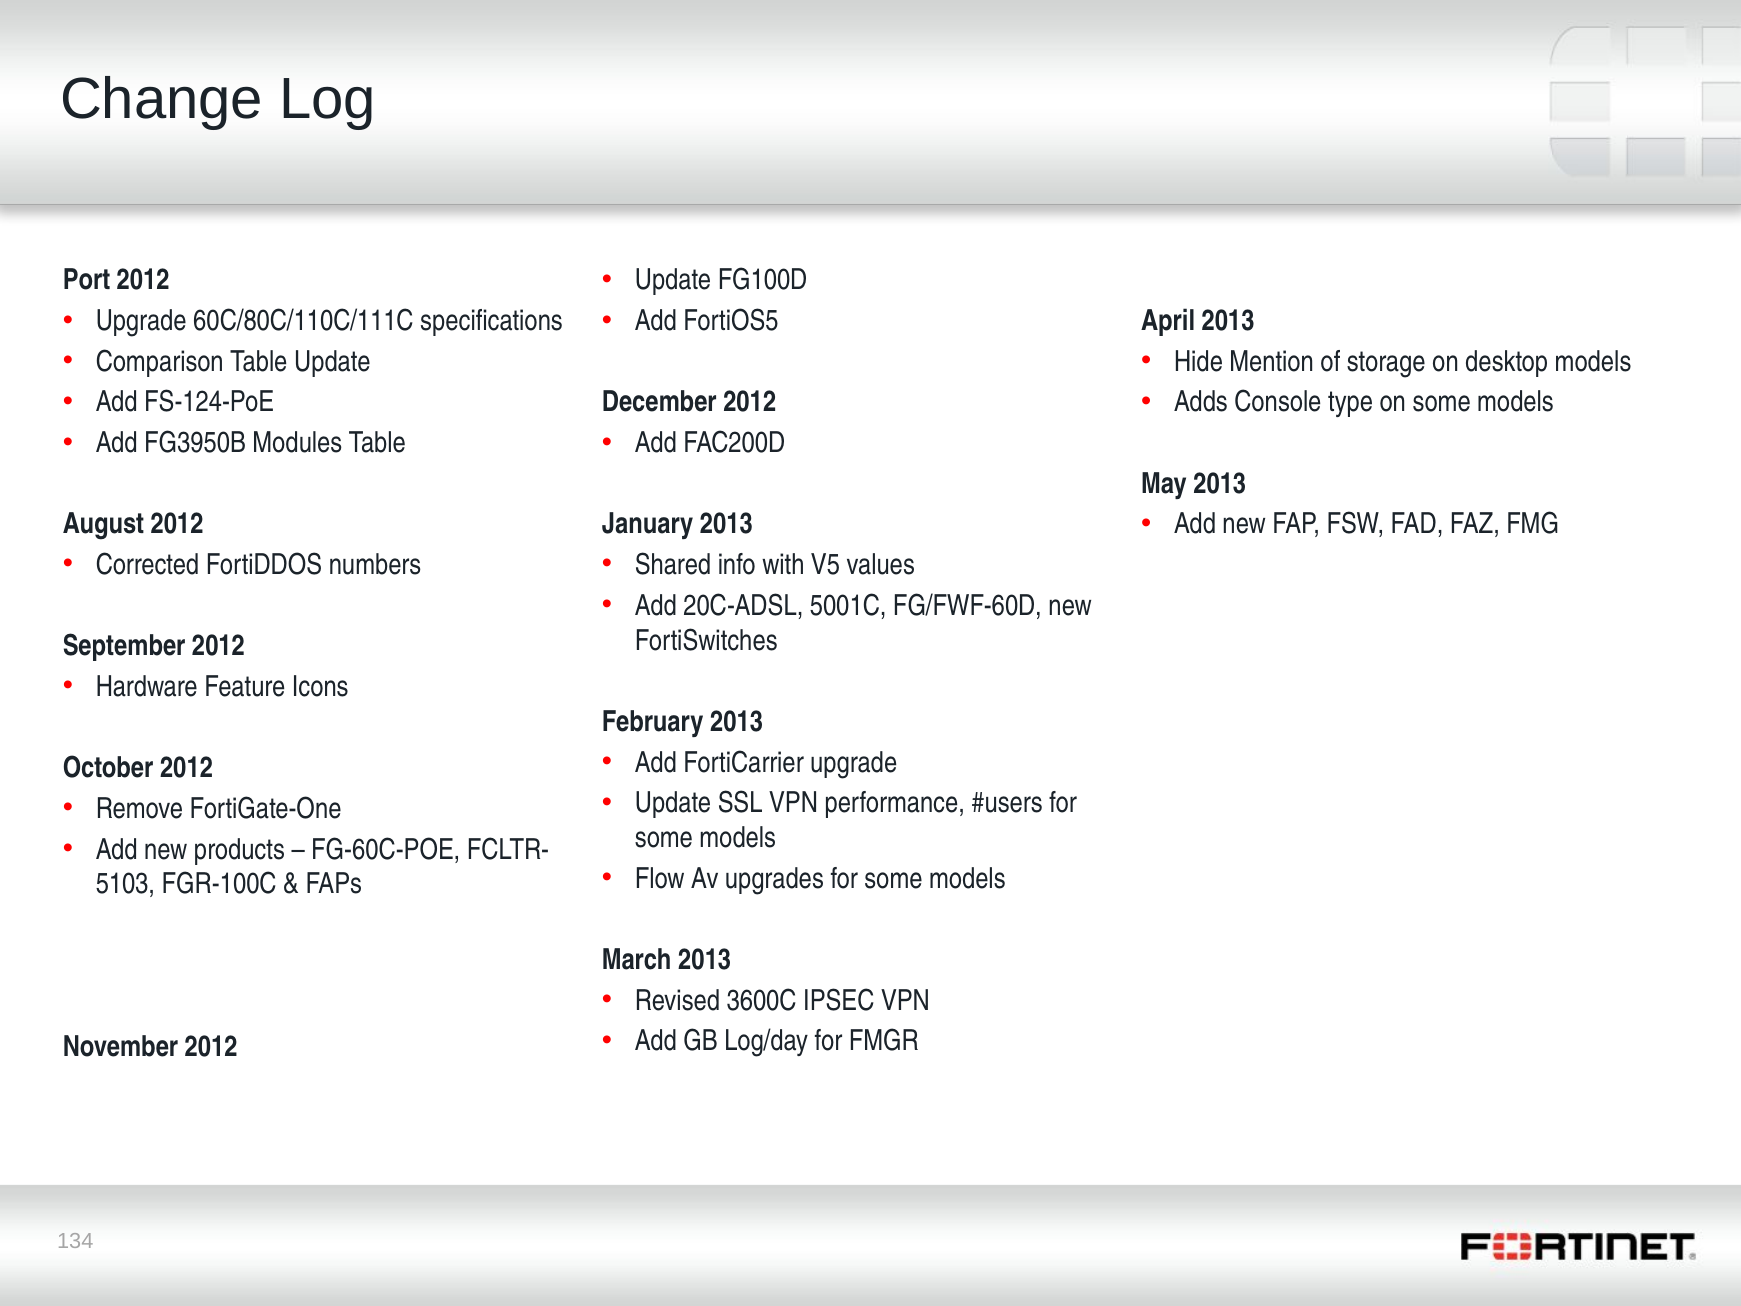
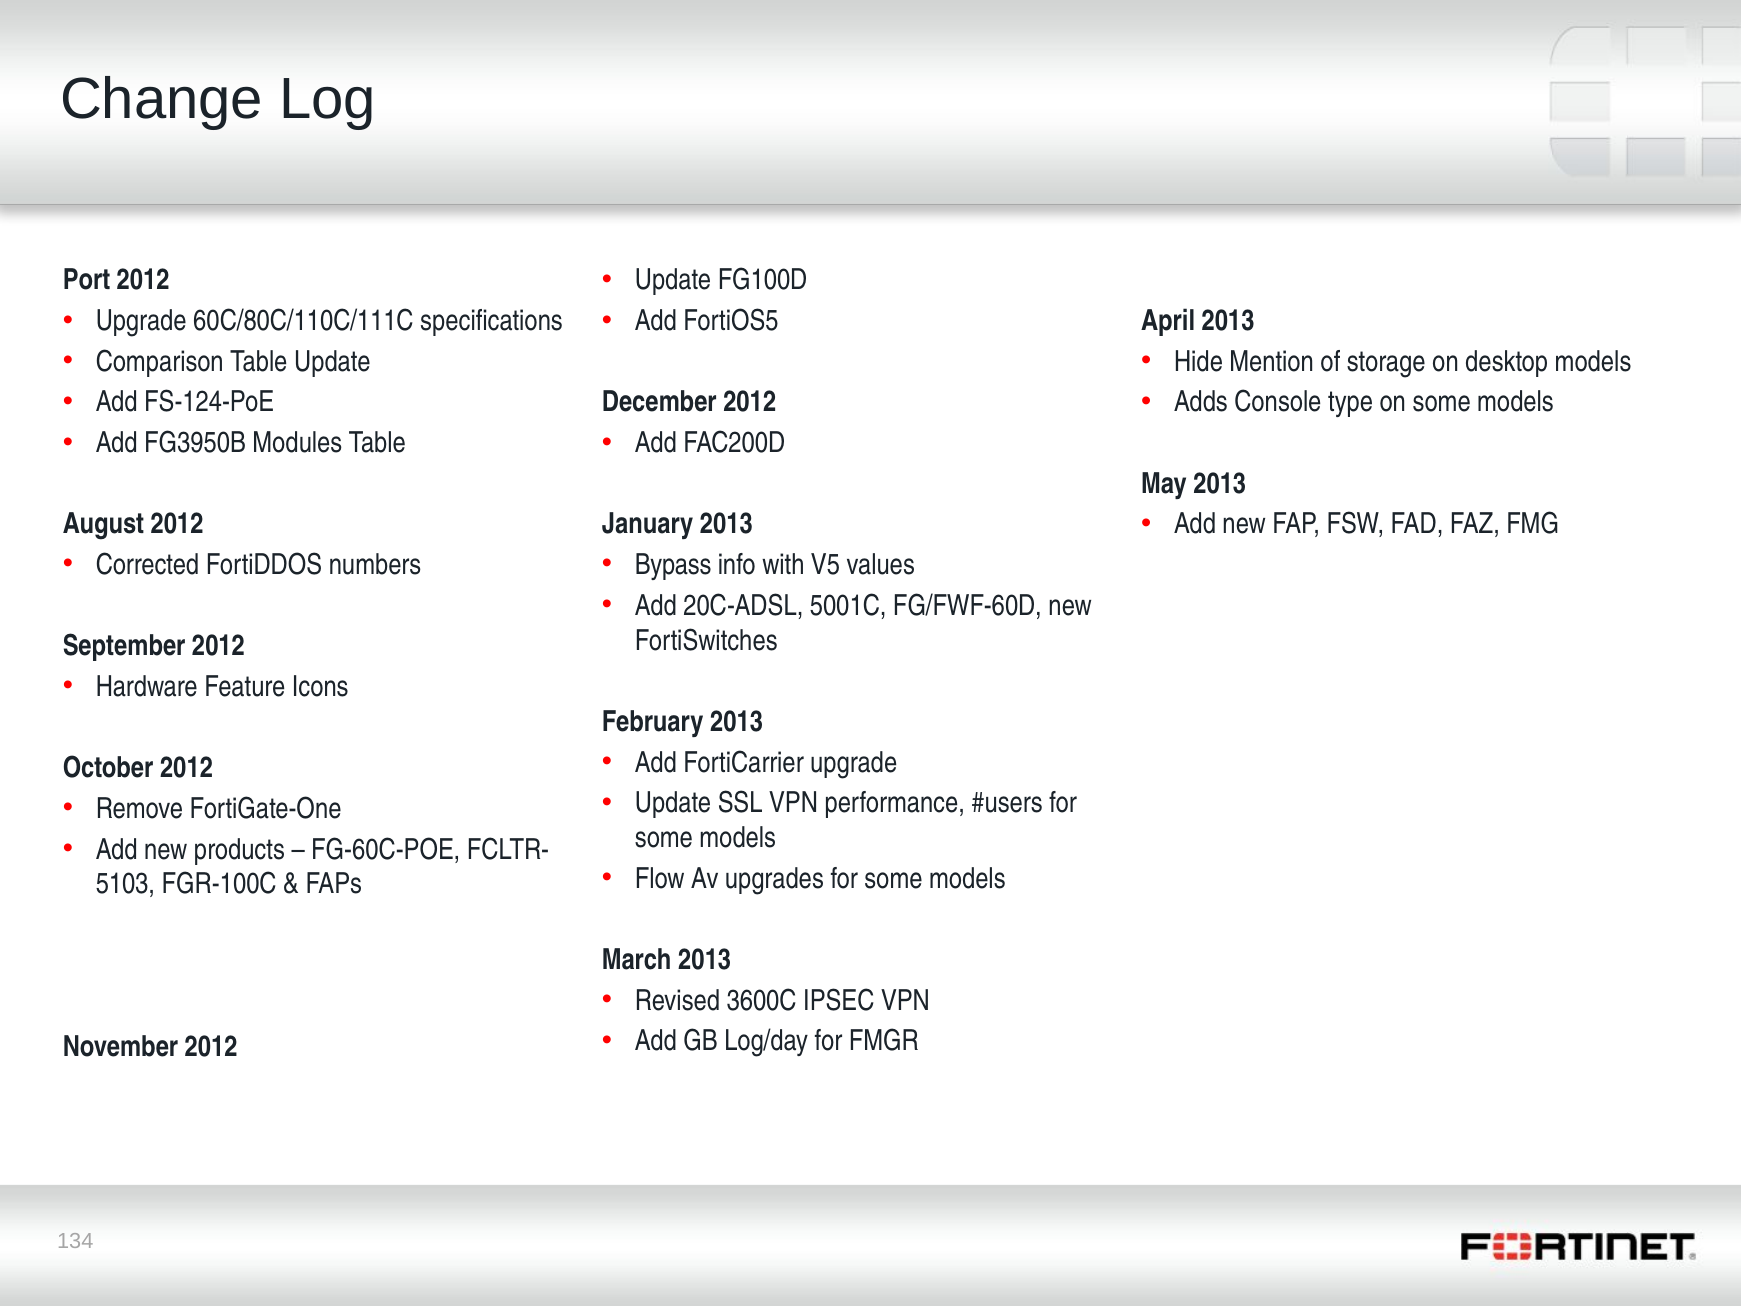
Shared: Shared -> Bypass (673, 565)
